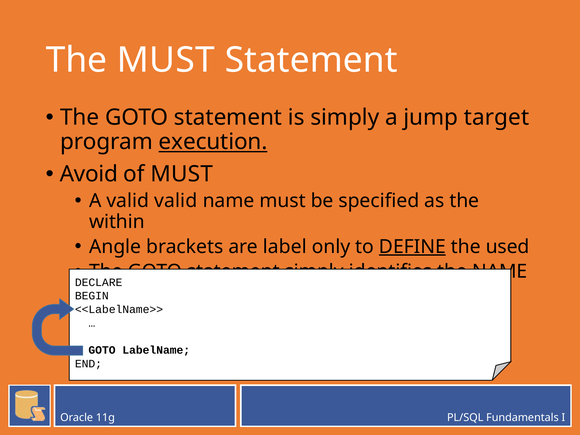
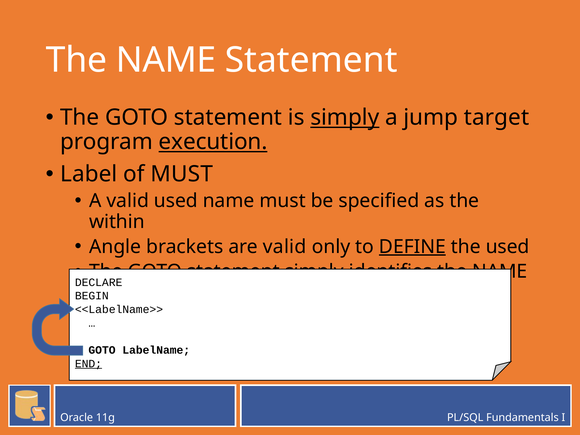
MUST: MUST -> NAME (166, 60)
simply underline: none -> present (345, 118)
Avoid: Avoid -> Label (89, 174)
valid valid: valid -> used (176, 201)
are label: label -> valid (285, 247)
END underline: none -> present (88, 364)
